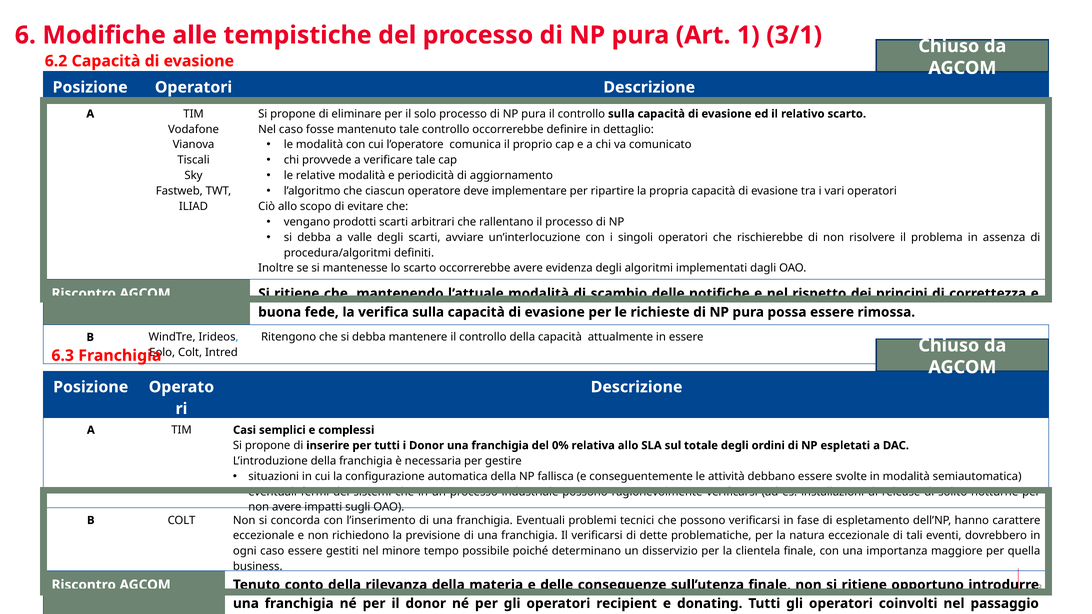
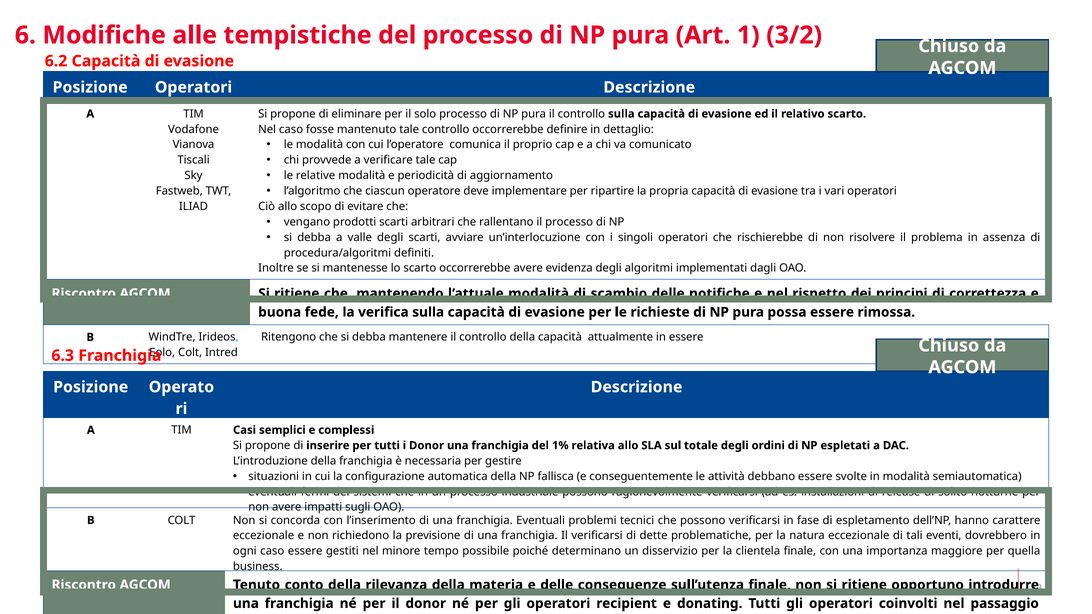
3/1: 3/1 -> 3/2 (794, 35)
0%: 0% -> 1% (560, 446)
